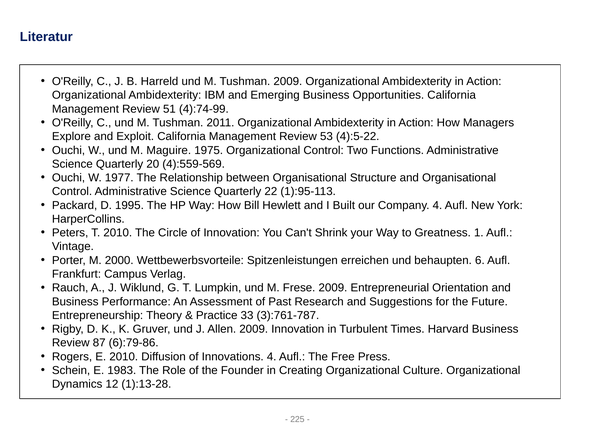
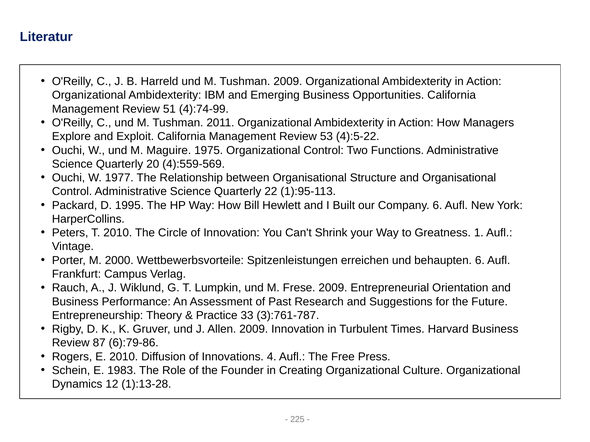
Company 4: 4 -> 6 (437, 206)
